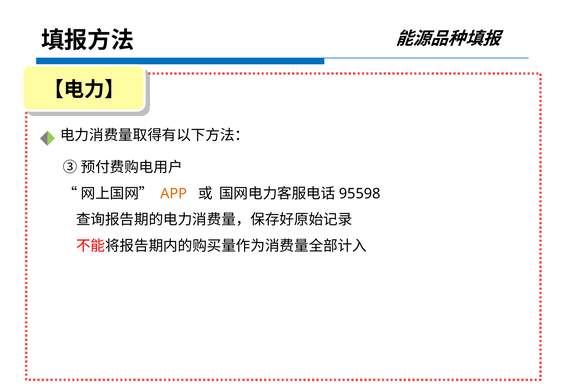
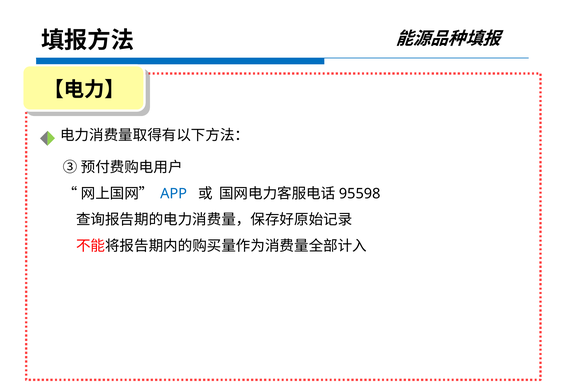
APP colour: orange -> blue (174, 194)
